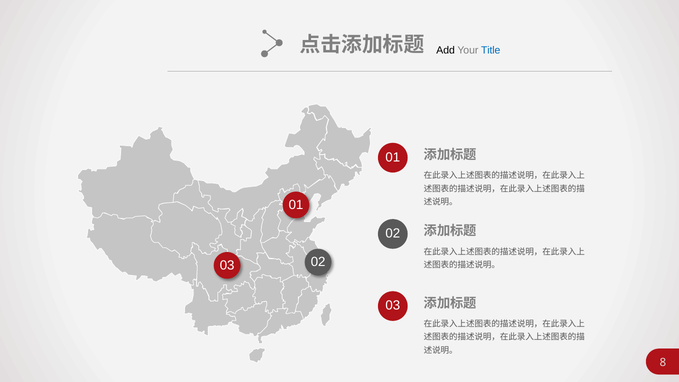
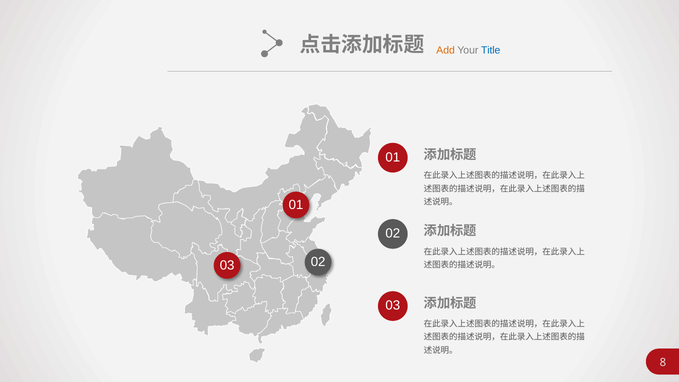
Add colour: black -> orange (446, 50)
